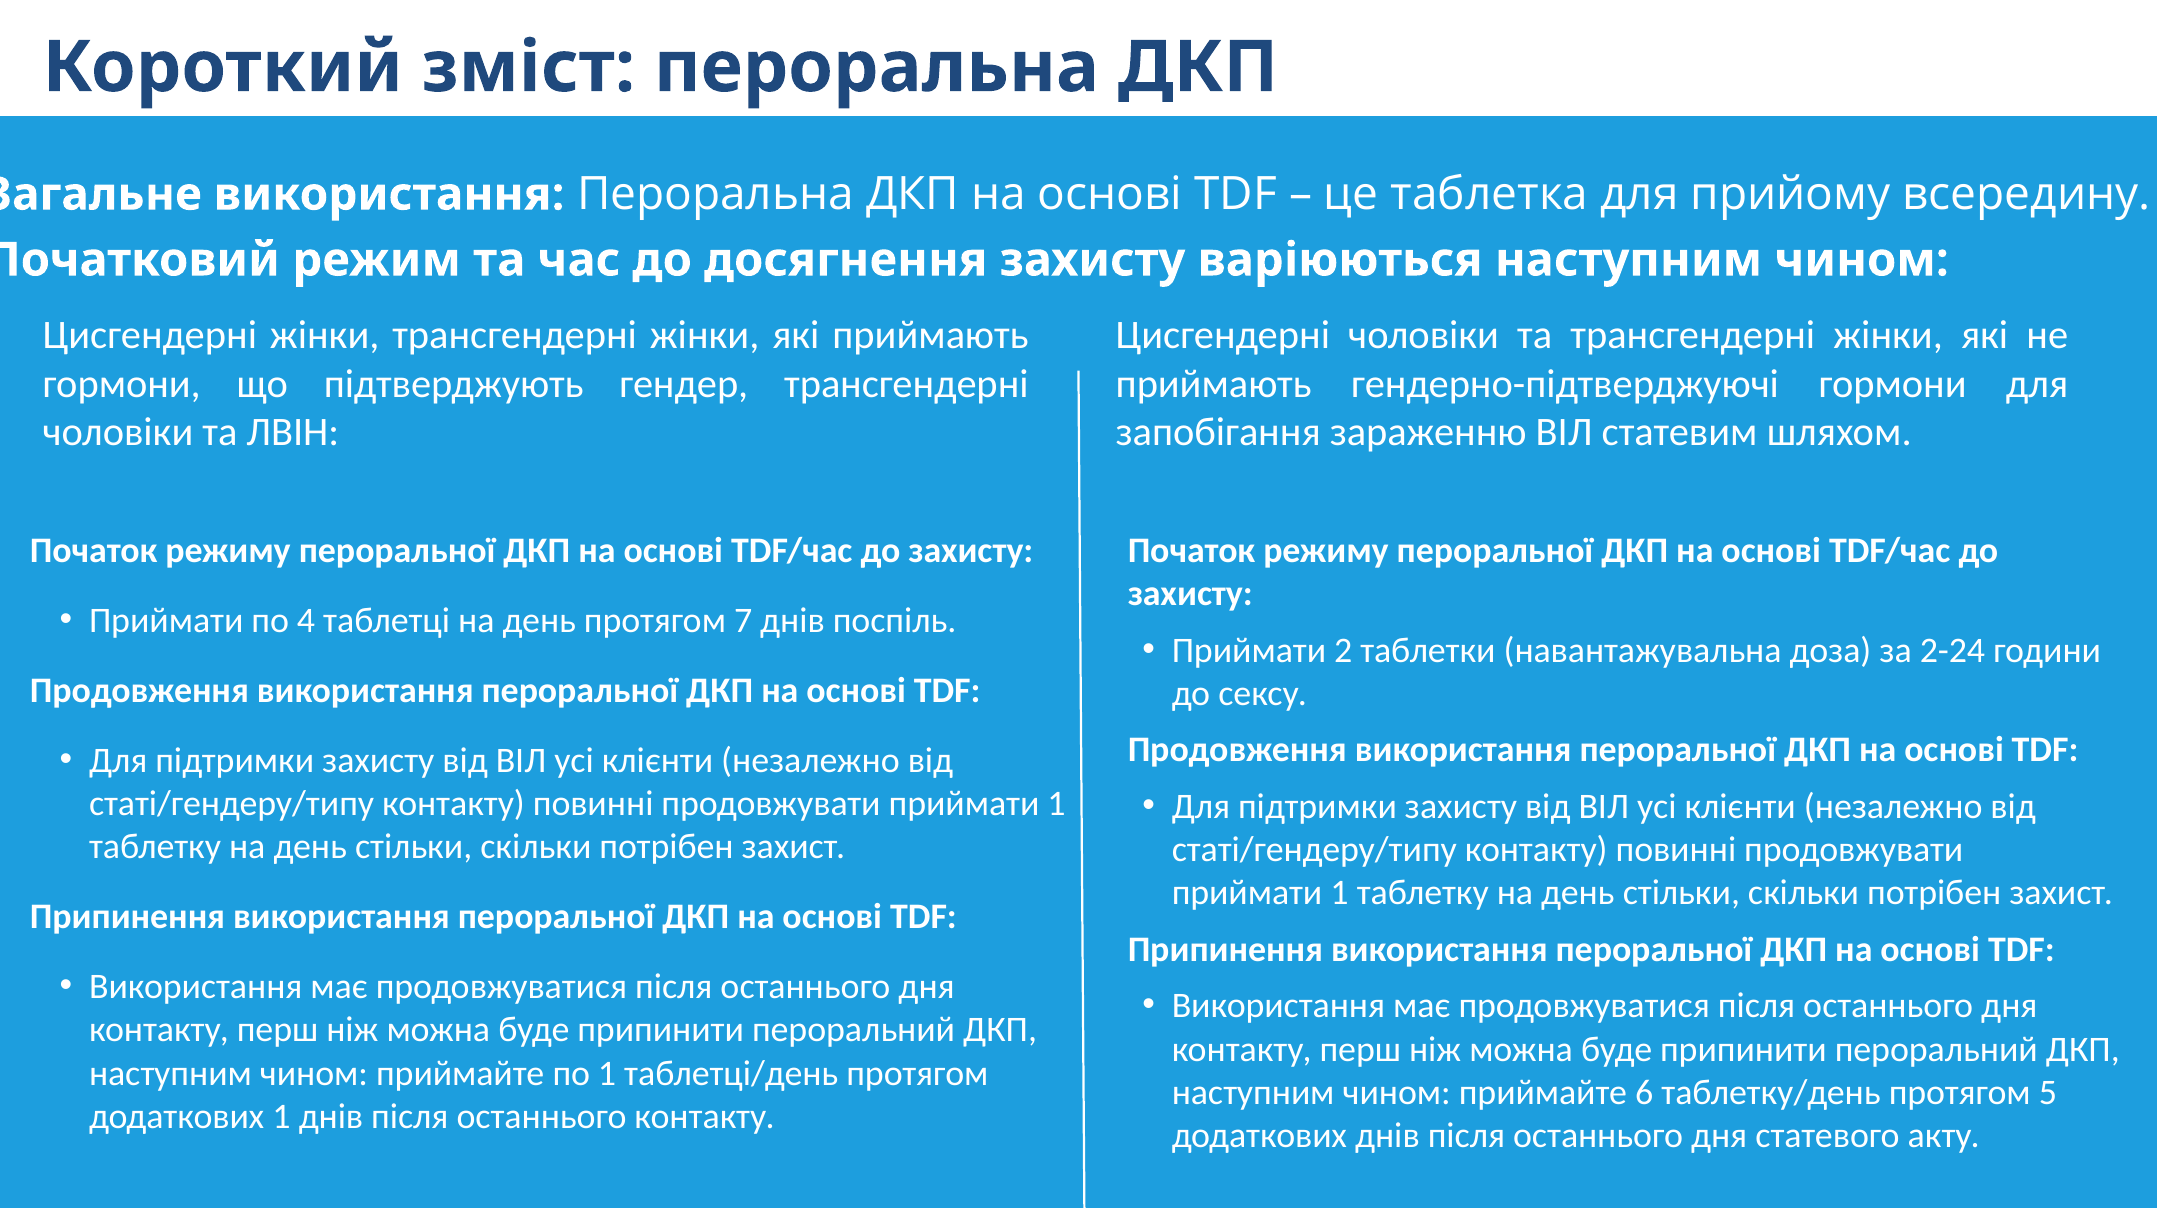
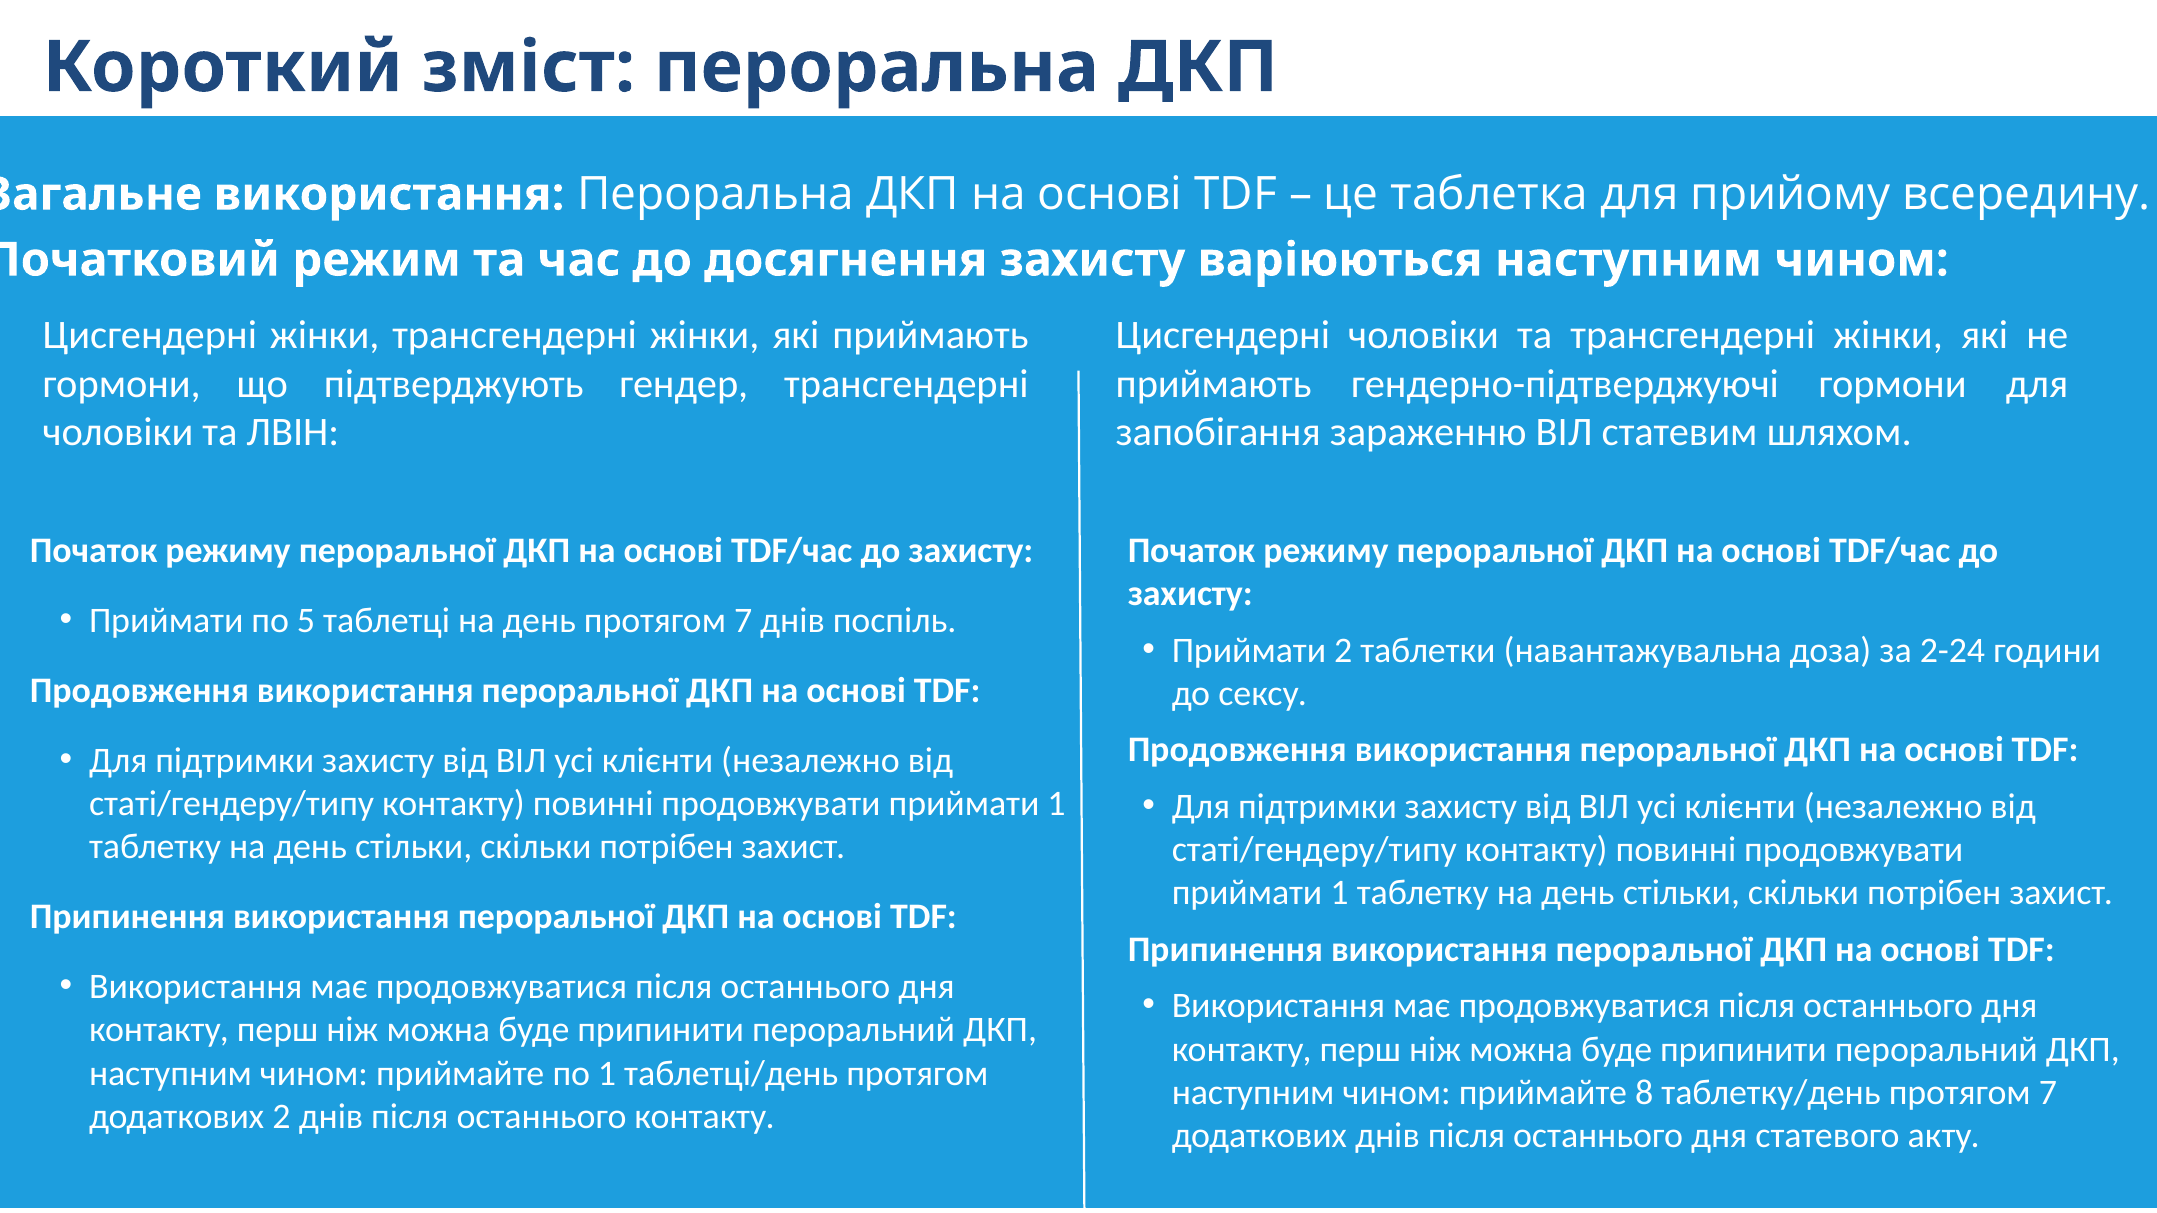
4: 4 -> 5 (306, 621)
6: 6 -> 8 (1644, 1093)
таблетку/день протягом 5: 5 -> 7 (2048, 1093)
додаткових 1: 1 -> 2 (281, 1117)
